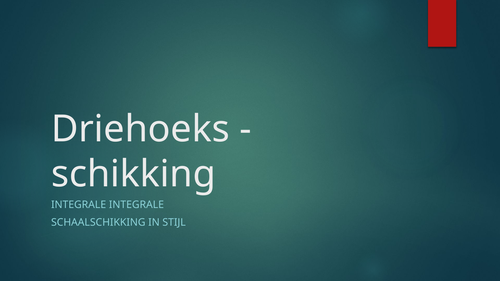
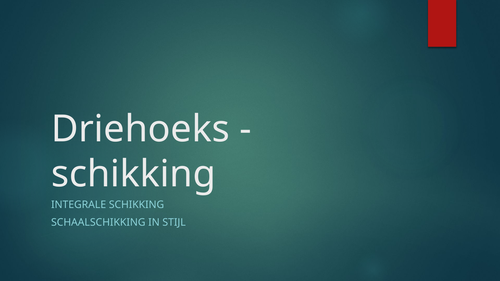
INTEGRALE INTEGRALE: INTEGRALE -> SCHIKKING (136, 205)
